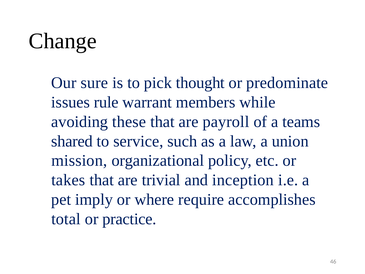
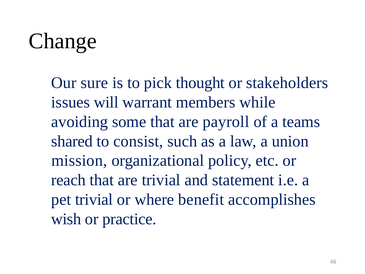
predominate: predominate -> stakeholders (287, 83)
rule: rule -> will (106, 102)
these: these -> some (129, 122)
service: service -> consist (138, 141)
takes: takes -> reach (68, 180)
inception: inception -> statement (243, 180)
pet imply: imply -> trivial (94, 199)
require: require -> benefit (201, 199)
total: total -> wish (66, 219)
